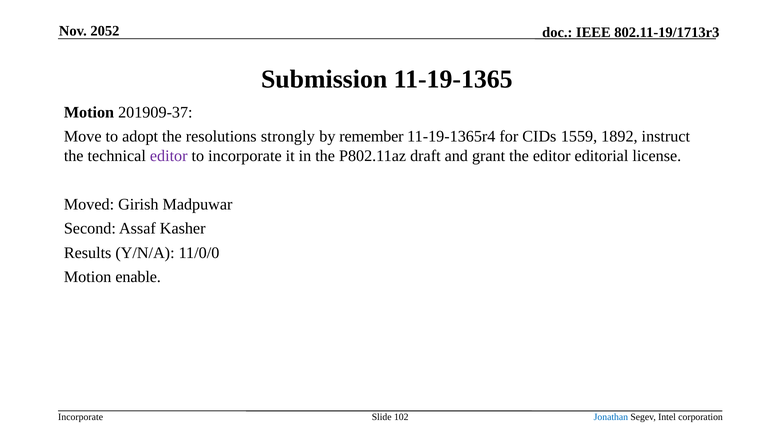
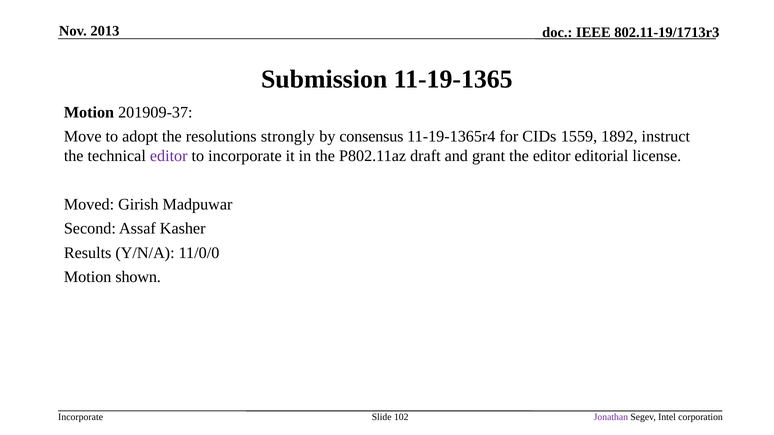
2052: 2052 -> 2013 (105, 31)
remember: remember -> consensus (371, 137)
enable: enable -> shown (138, 277)
Jonathan colour: blue -> purple (611, 418)
